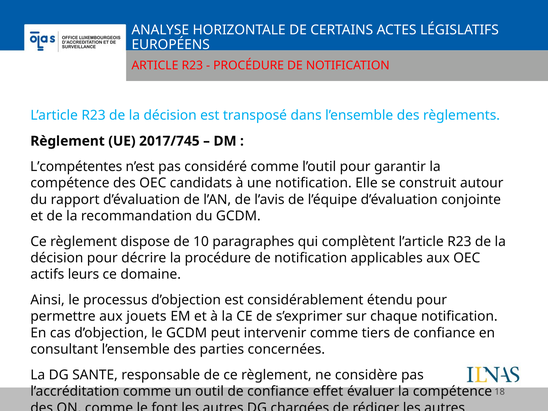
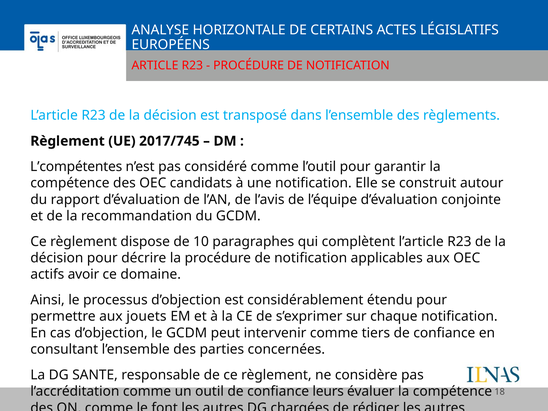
leurs: leurs -> avoir (83, 274)
effet: effet -> leurs (328, 391)
